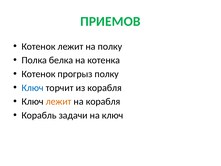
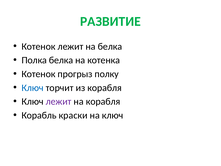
ПРИЕМОВ: ПРИЕМОВ -> РАЗВИТИЕ (110, 21)
на полку: полку -> белка (110, 46)
лежит colour: orange -> purple (59, 101)
задачи: задачи -> краски (73, 115)
